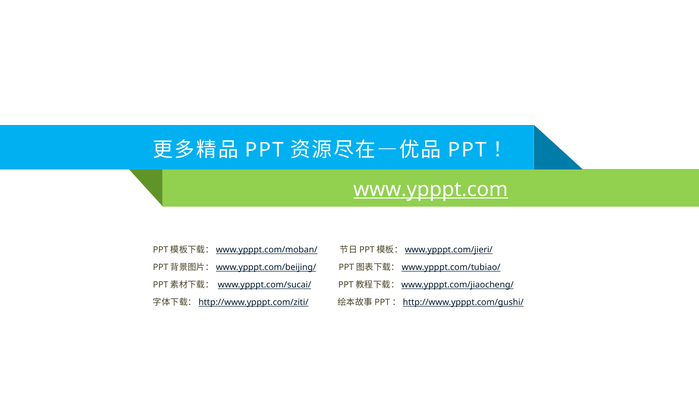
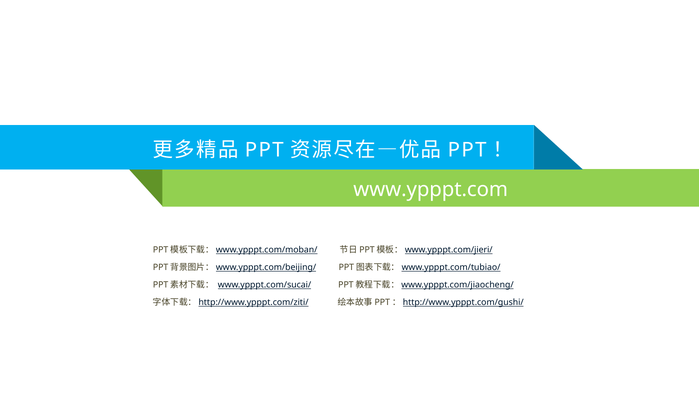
www.ypppt.com underline: present -> none (431, 189)
